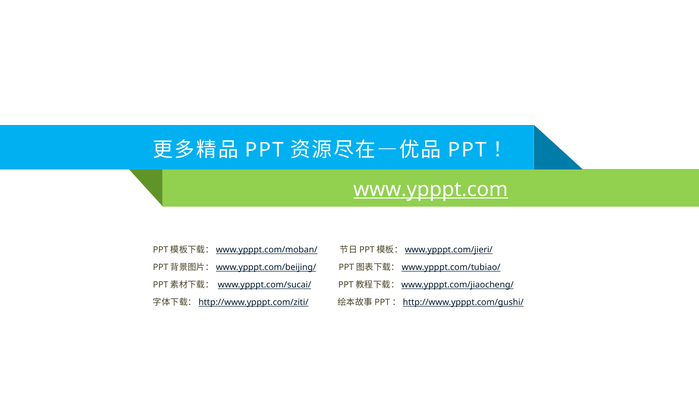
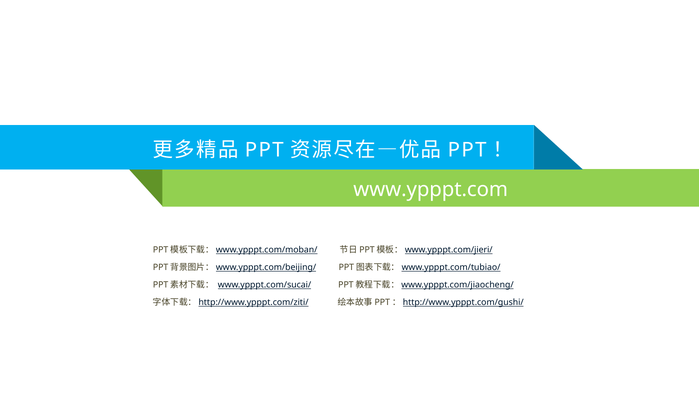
www.ypppt.com underline: present -> none (431, 189)
